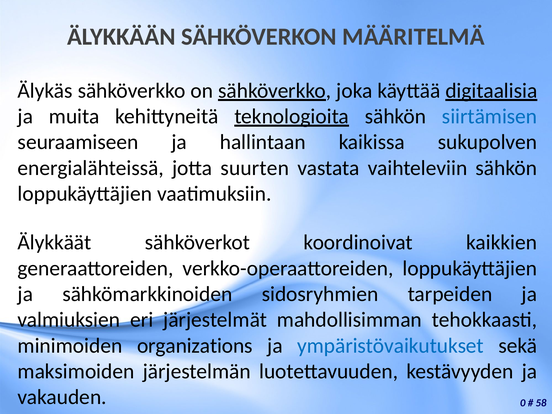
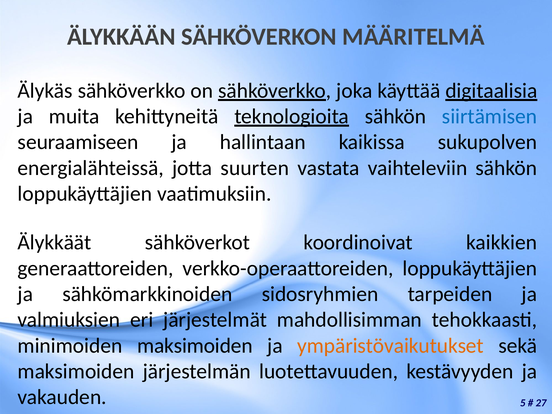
minimoiden organizations: organizations -> maksimoiden (195, 346)
ympäristövaikutukset colour: blue -> orange (391, 346)
0: 0 -> 5 (523, 403)
58: 58 -> 27 (541, 403)
